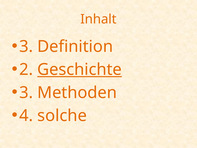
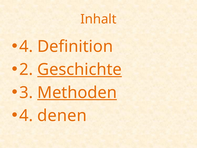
3: 3 -> 4 (26, 46)
Methoden underline: none -> present (77, 92)
solche: solche -> denen (62, 115)
